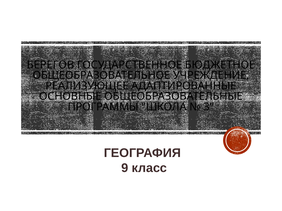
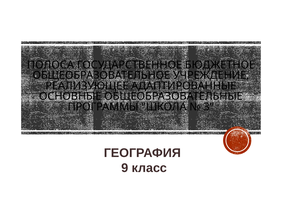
БЕРЕГОВ: БЕРЕГОВ -> ПОЛОСА (51, 65)
